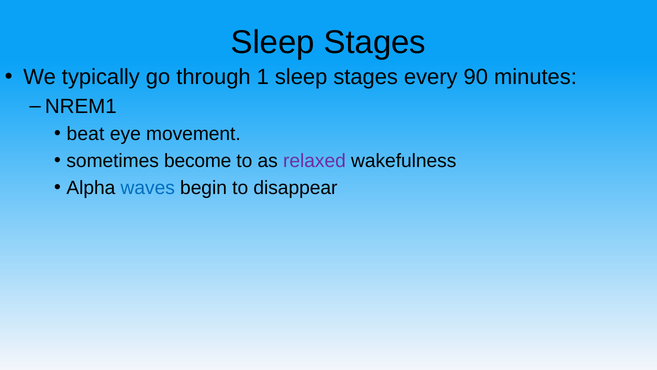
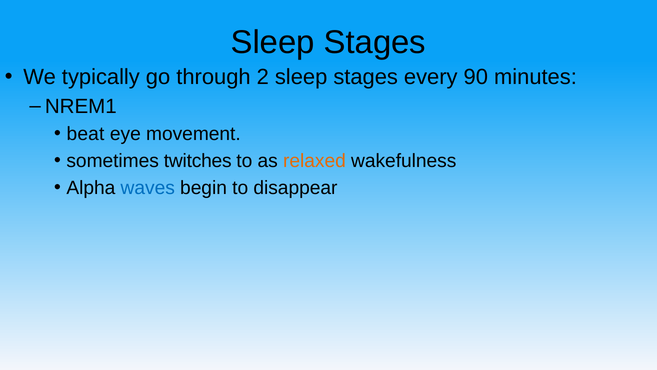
1: 1 -> 2 (263, 77)
become: become -> twitches (198, 161)
relaxed colour: purple -> orange (314, 161)
